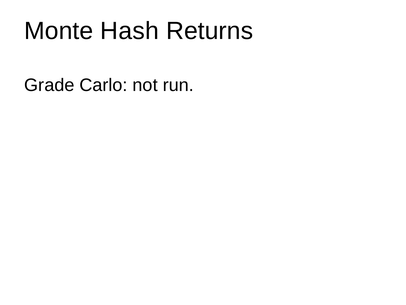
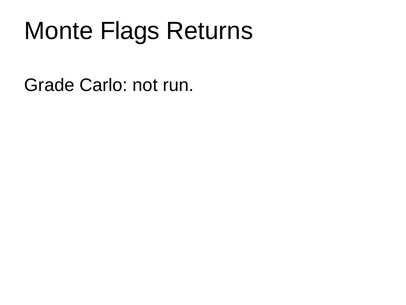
Hash: Hash -> Flags (130, 31)
